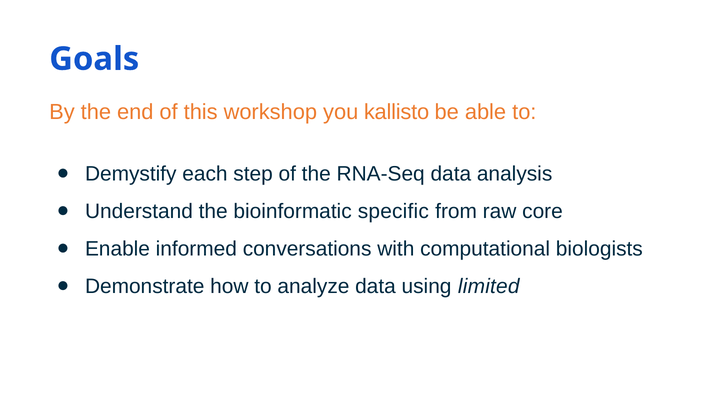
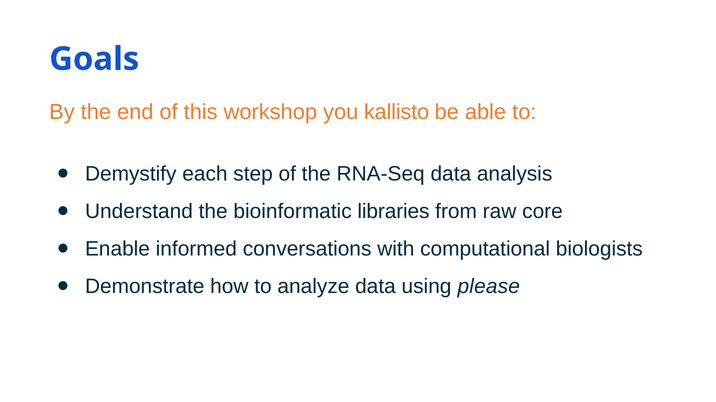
specific: specific -> libraries (393, 212)
limited: limited -> please (489, 287)
